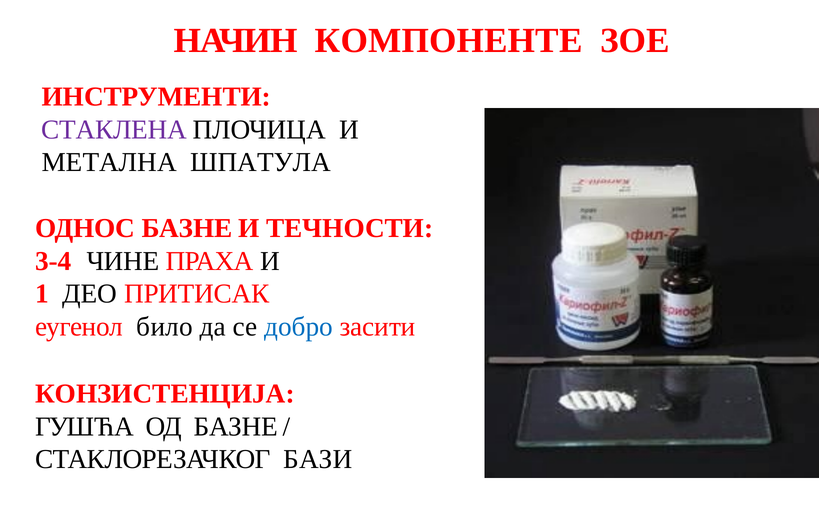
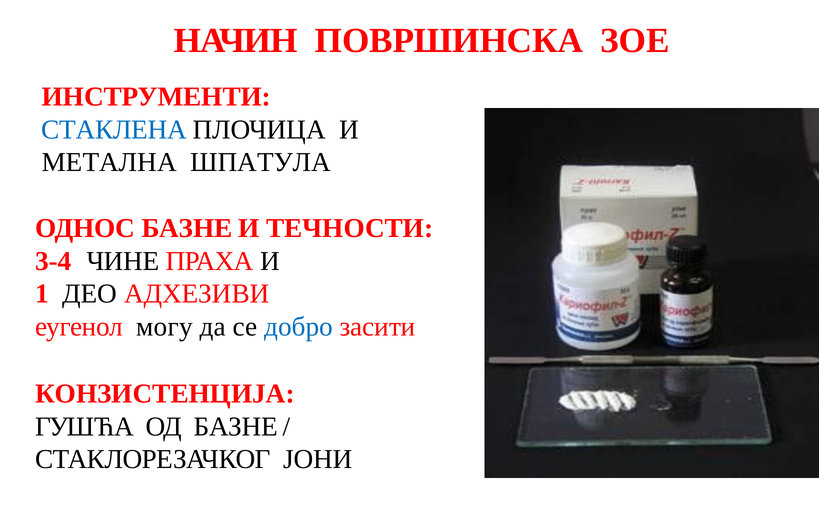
КОМПОНЕНТЕ: КОМПОНЕНТЕ -> ПОВРШИНСКА (449, 41)
СТАКЛЕНА colour: purple -> blue (114, 130)
ПРИТИСАК: ПРИТИСАК -> АДХЕЗИВИ (197, 294)
било: било -> могу (165, 327)
БАЗИ: БАЗИ -> ЈОНИ (318, 459)
